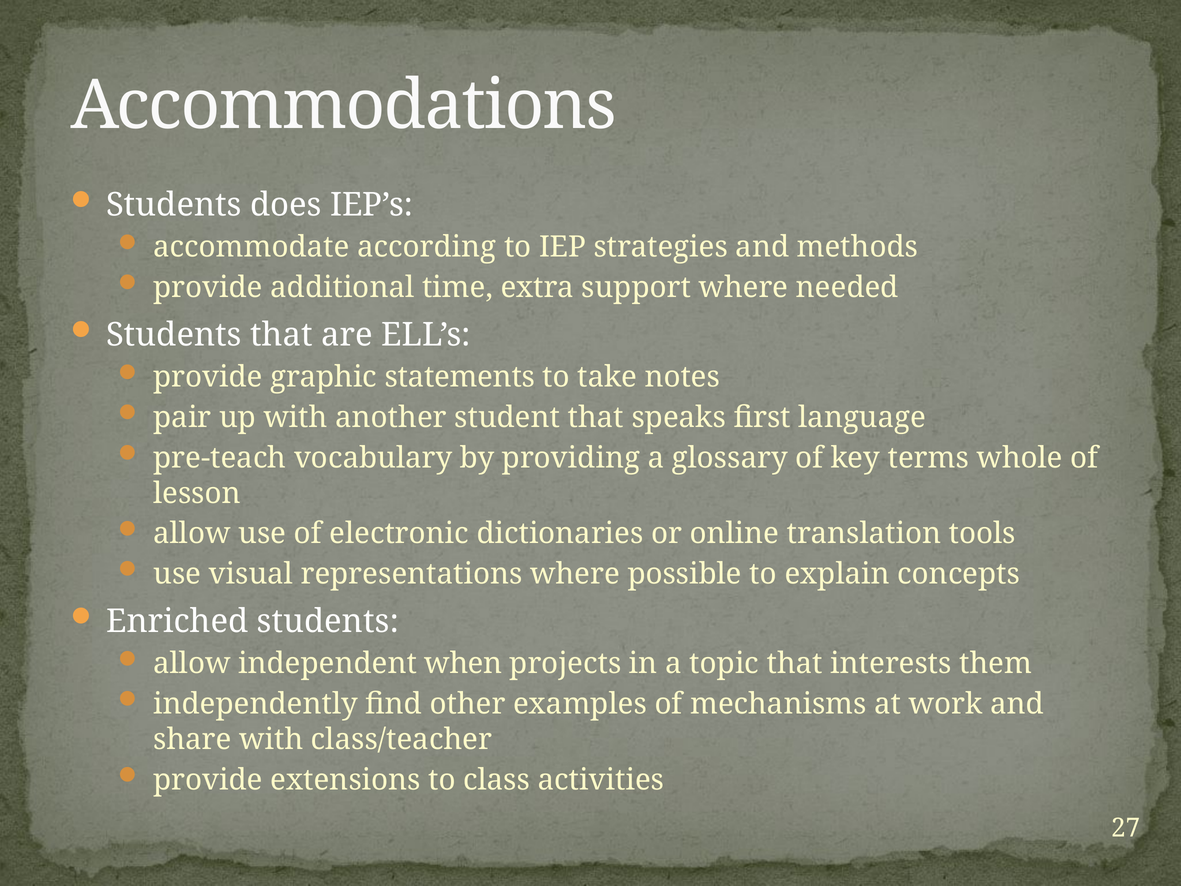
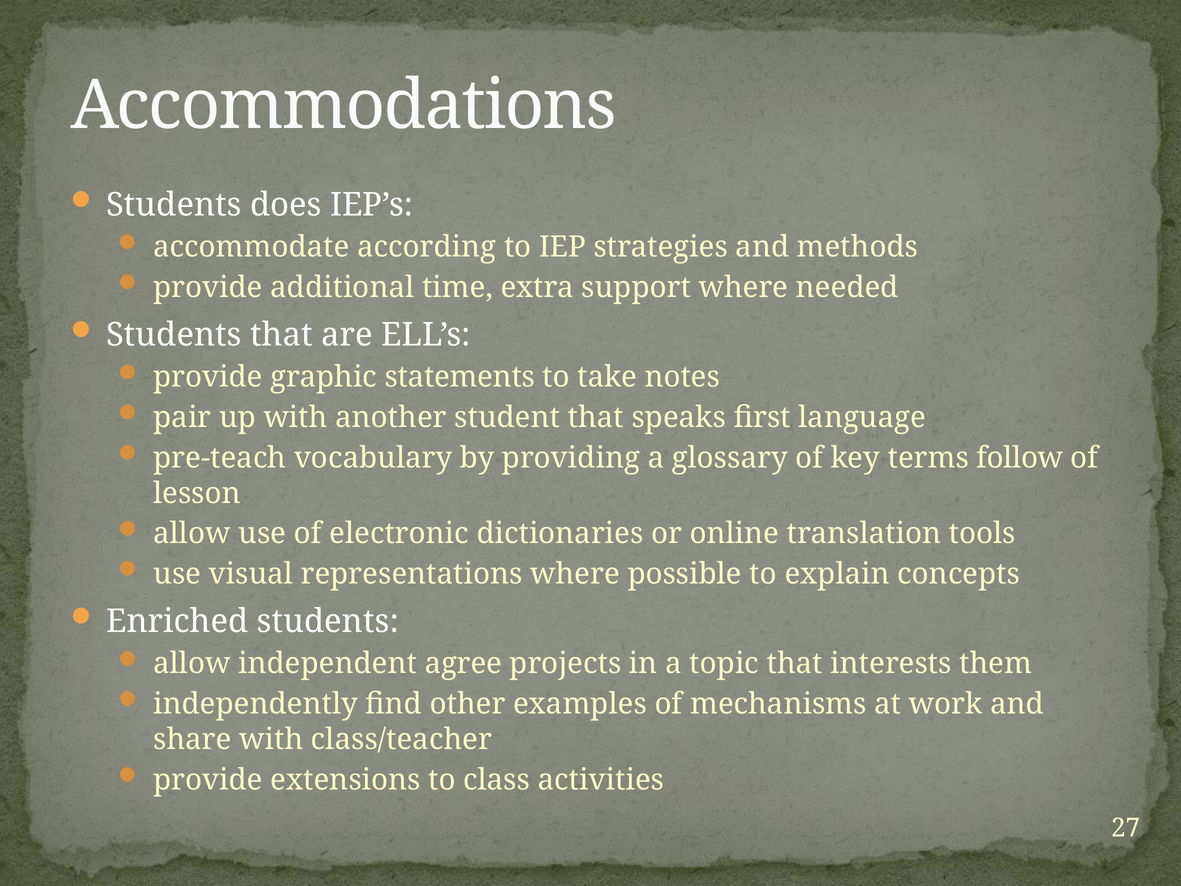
whole: whole -> follow (1020, 458)
when: when -> agree (463, 663)
